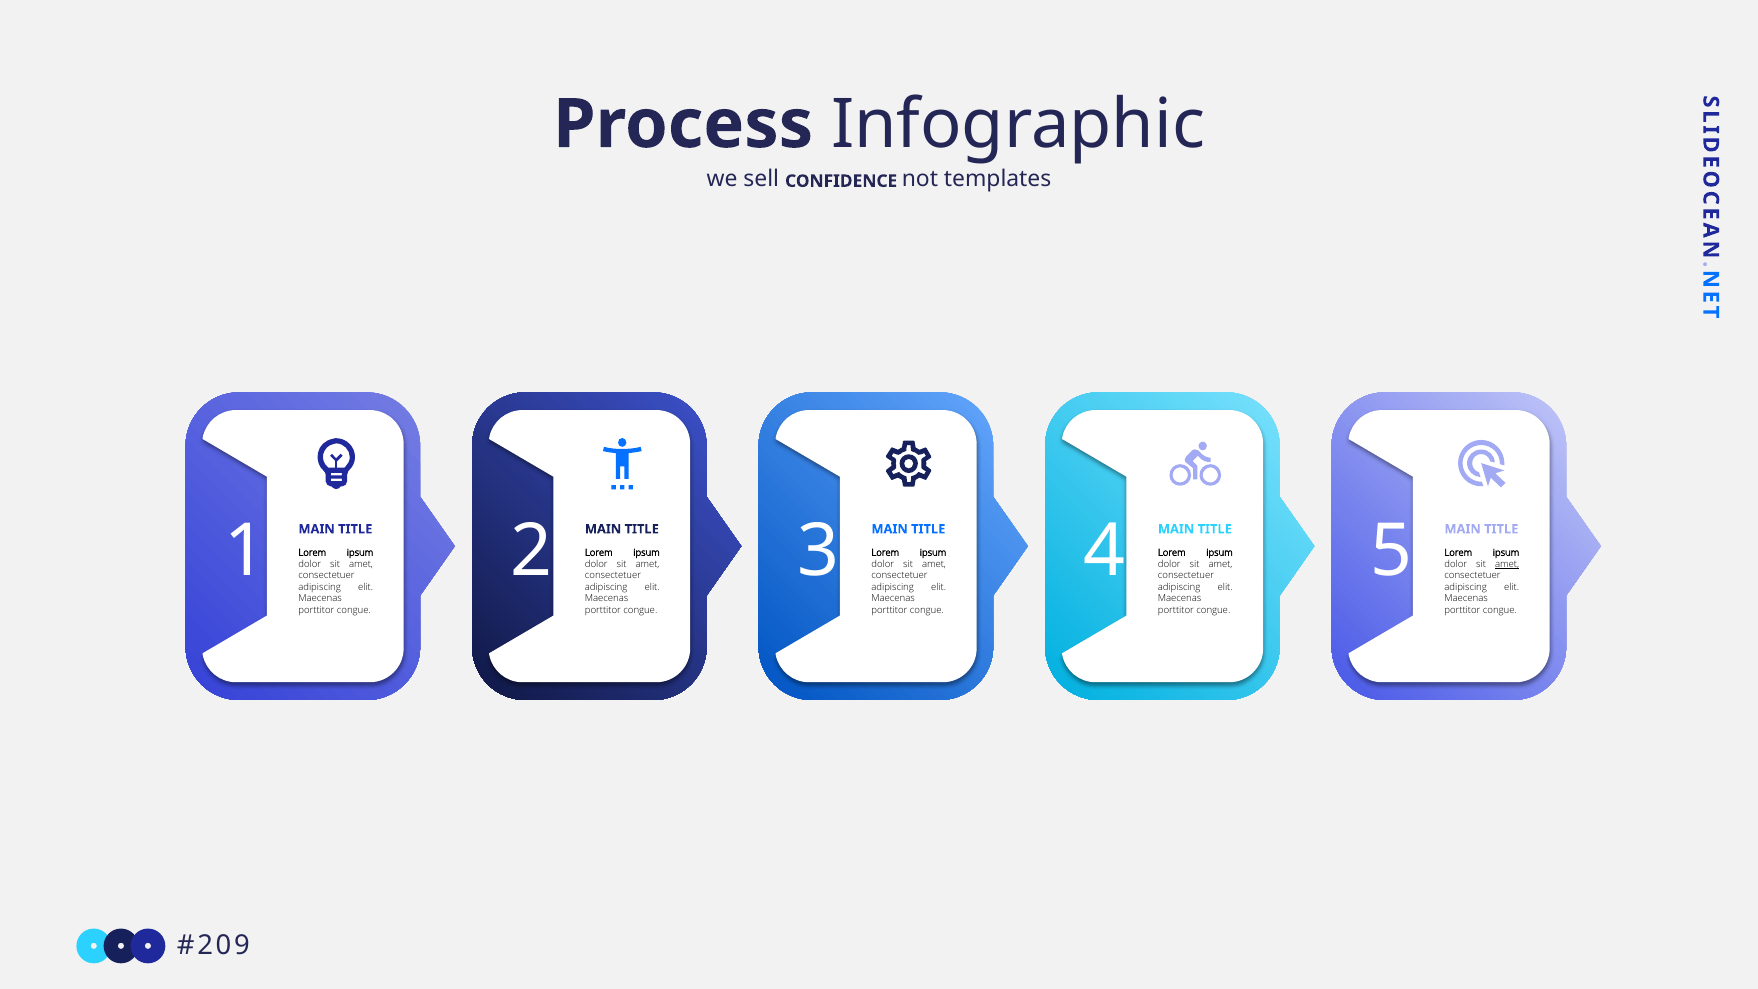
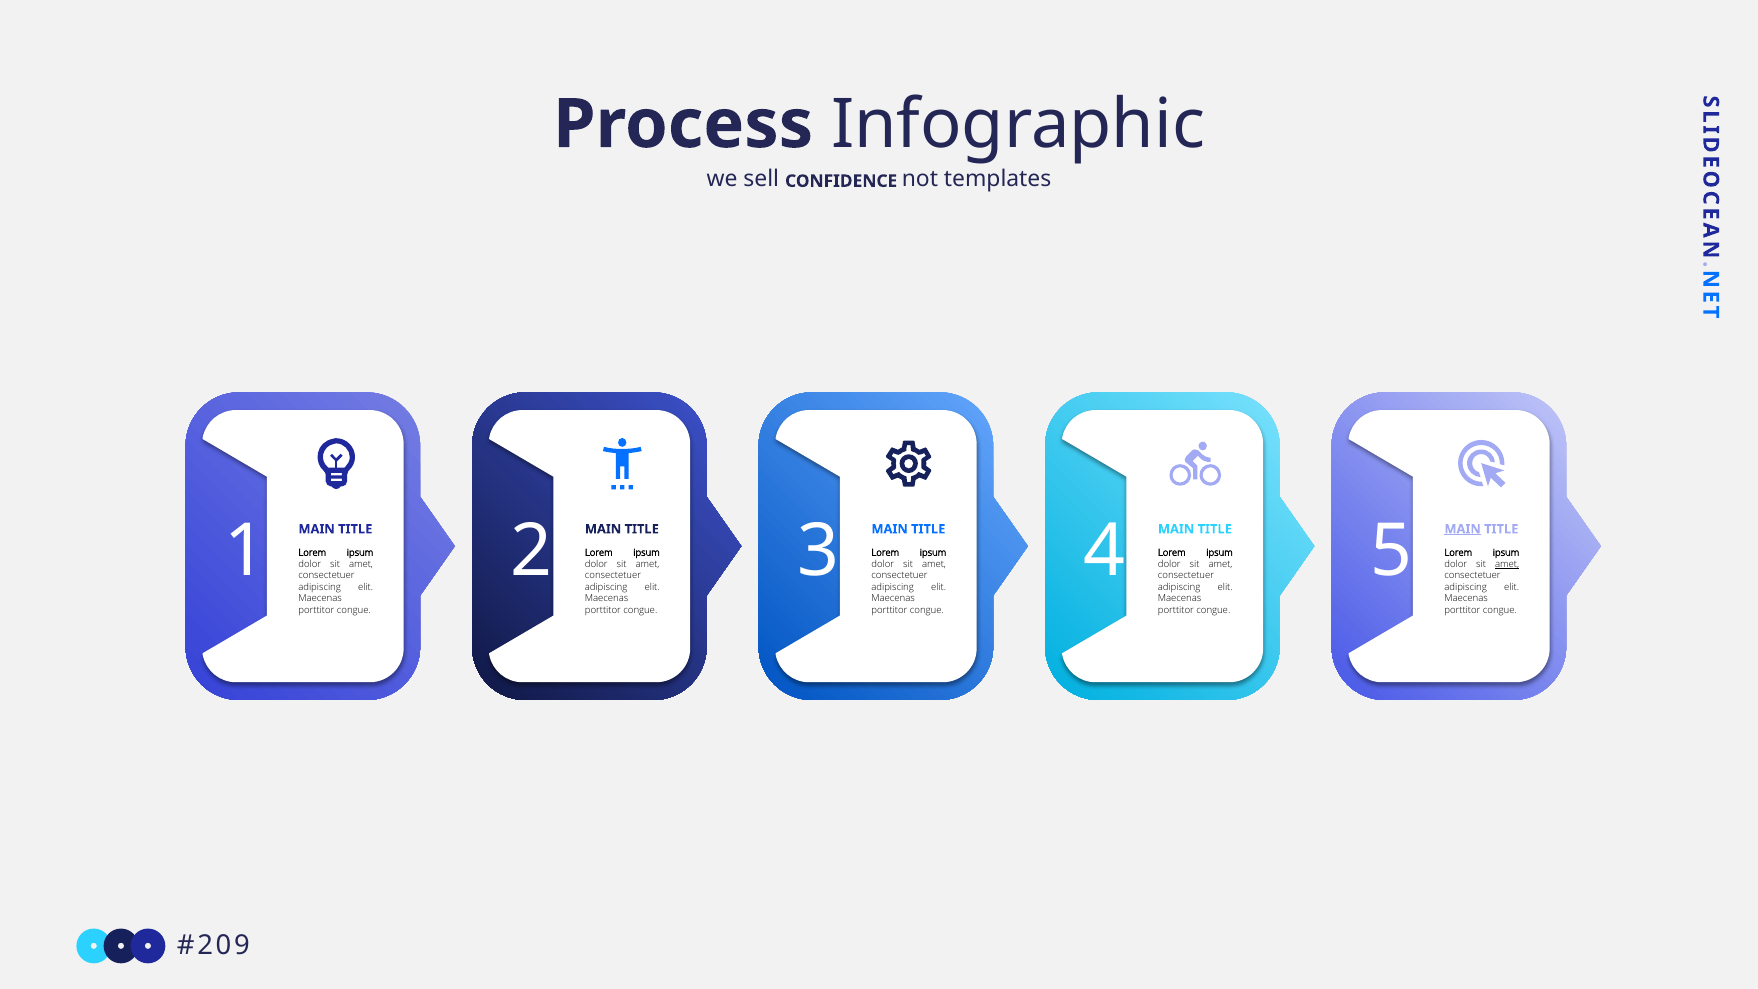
MAIN underline: none -> present (1463, 529)
